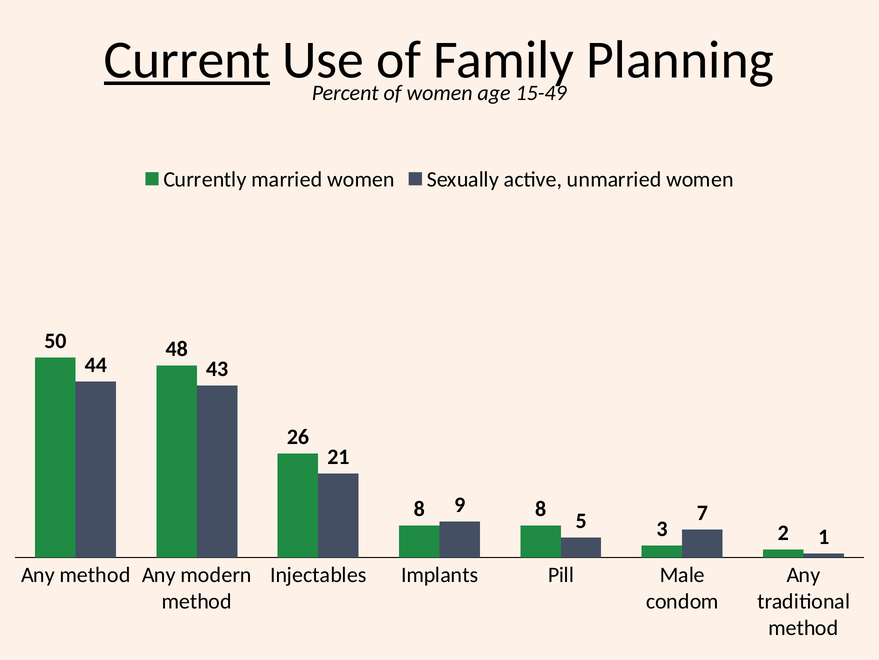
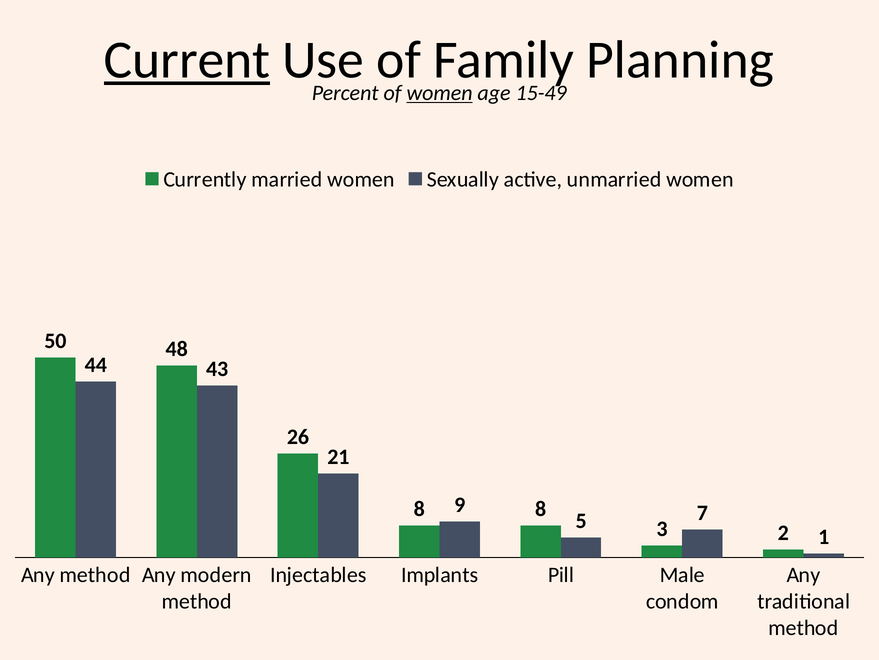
women underline: none -> present (440, 93)
